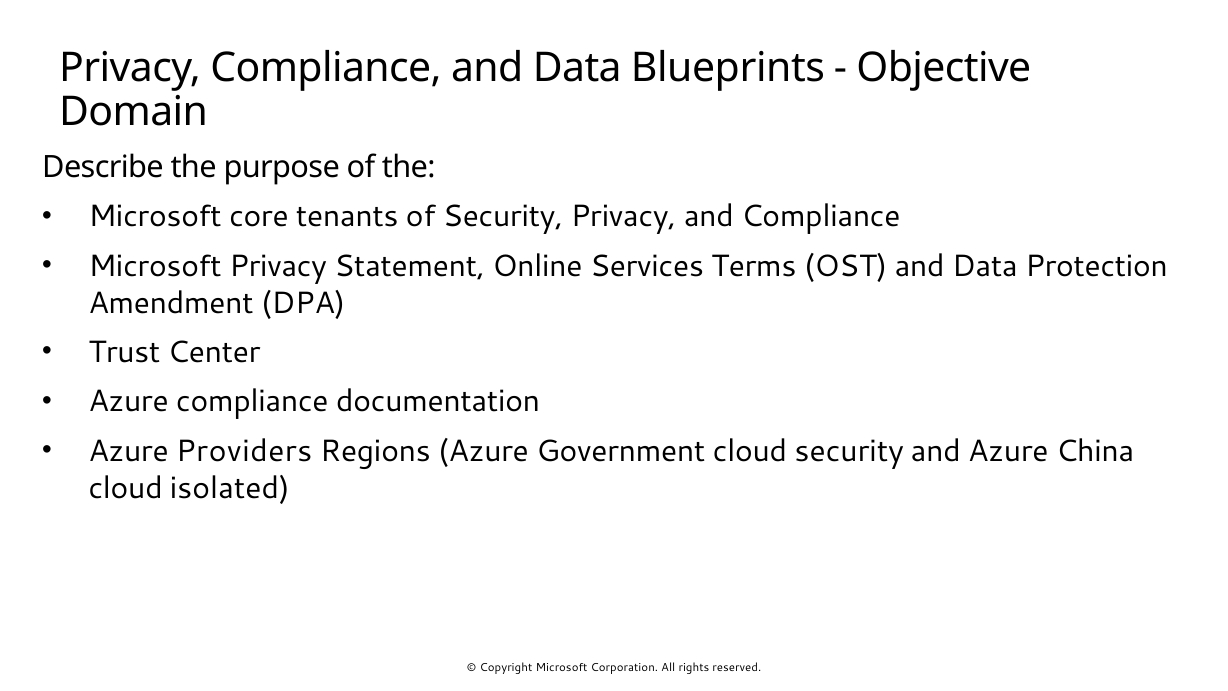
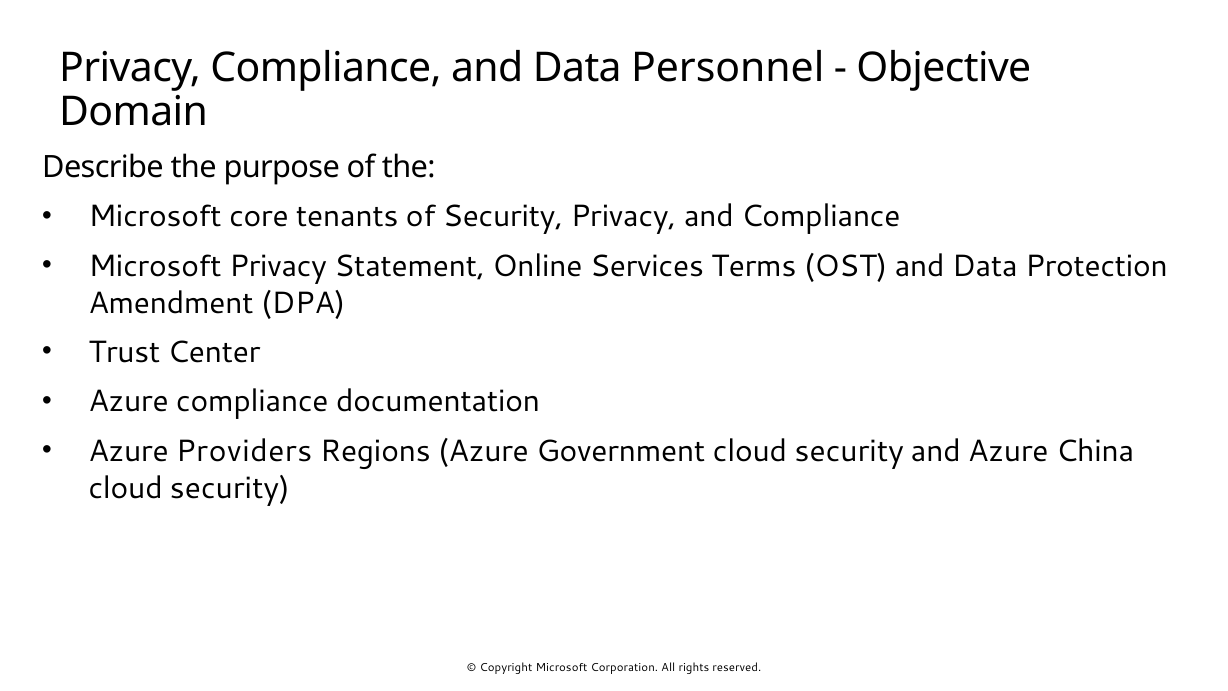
Blueprints: Blueprints -> Personnel (728, 68)
isolated: isolated -> security (230, 488)
